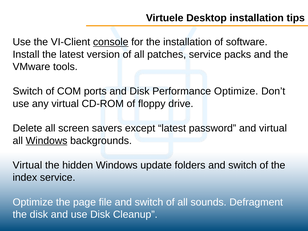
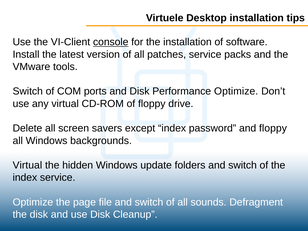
except latest: latest -> index (172, 128)
and virtual: virtual -> floppy (273, 128)
Windows underline: present -> none (47, 141)
